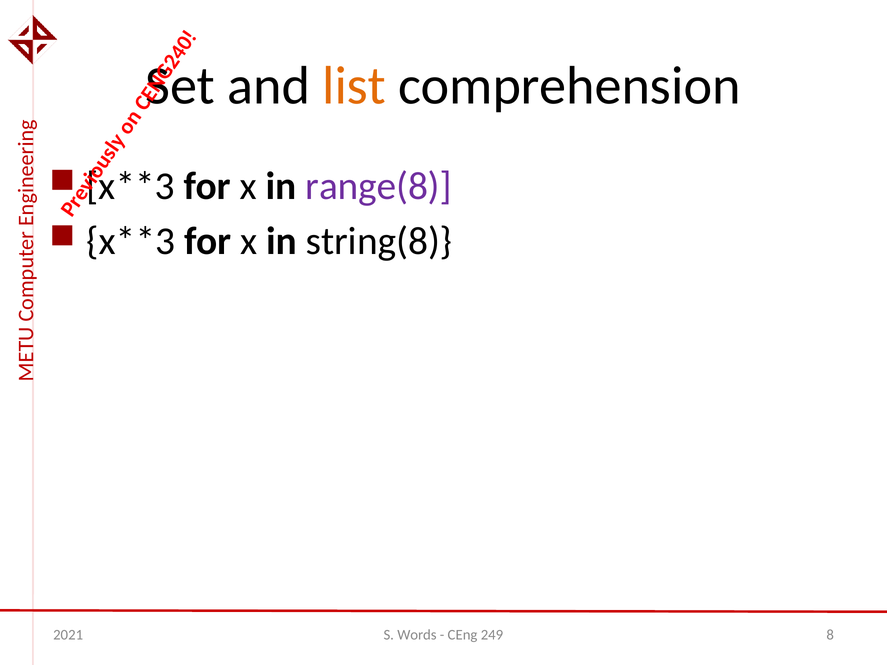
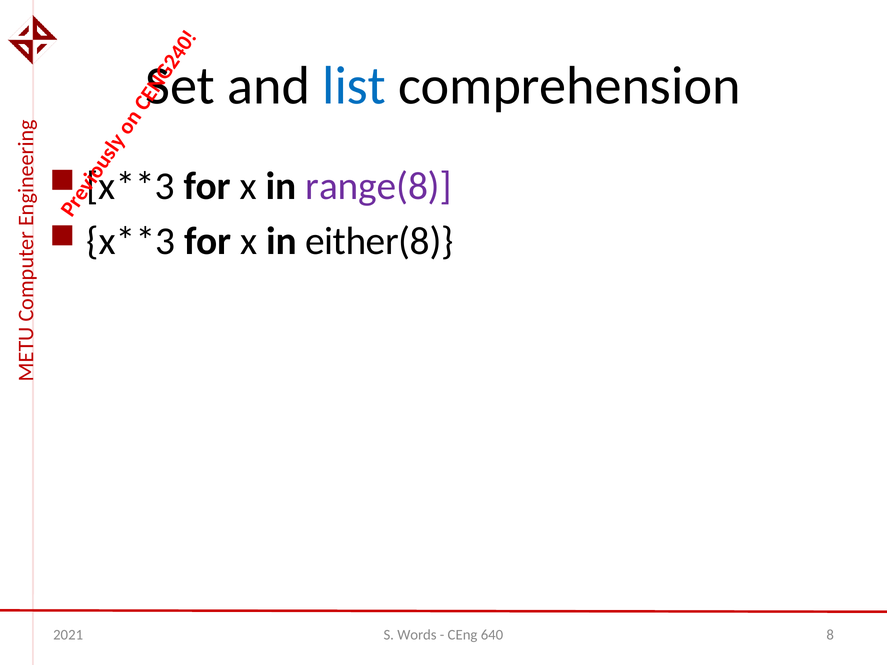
list colour: orange -> blue (354, 86)
string(8: string(8 -> either(8 (379, 241)
249: 249 -> 640 (492, 635)
